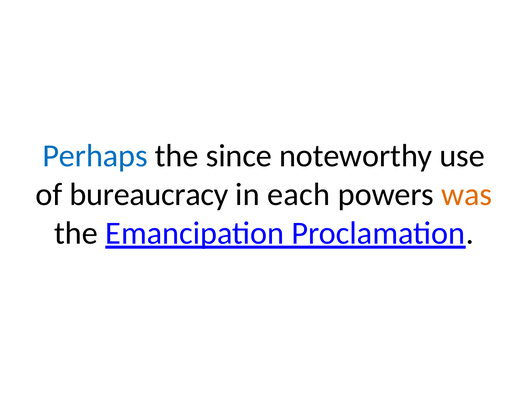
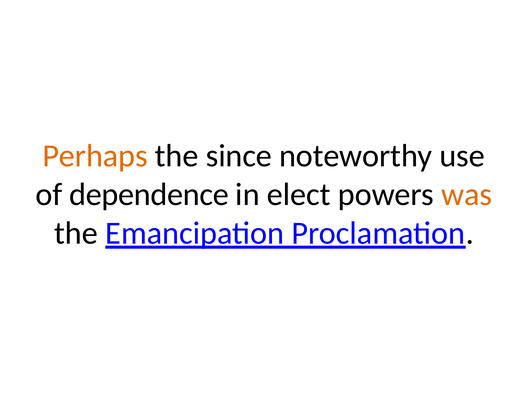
Perhaps colour: blue -> orange (95, 156)
bureaucracy: bureaucracy -> dependence (149, 195)
each: each -> elect (299, 195)
